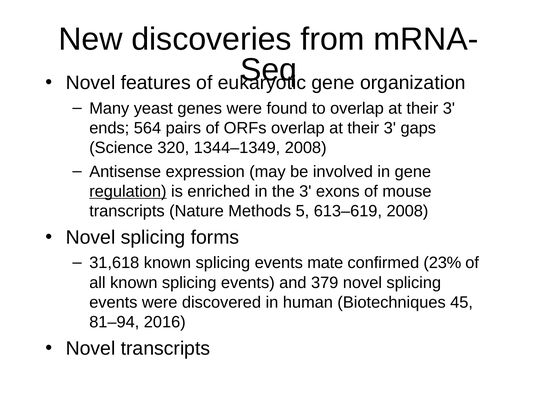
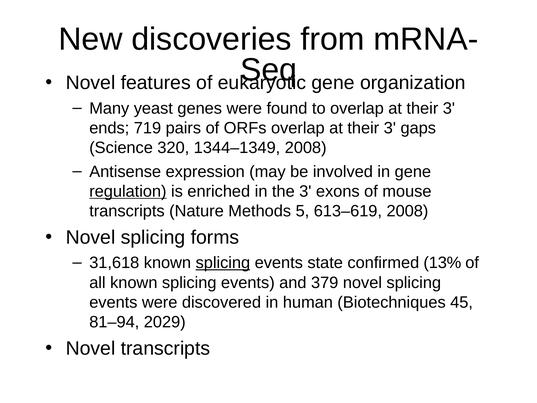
564: 564 -> 719 (147, 128)
splicing underline: none -> present (223, 263)
mate: mate -> state (325, 263)
23%: 23% -> 13% (442, 263)
2016: 2016 -> 2029 (165, 322)
